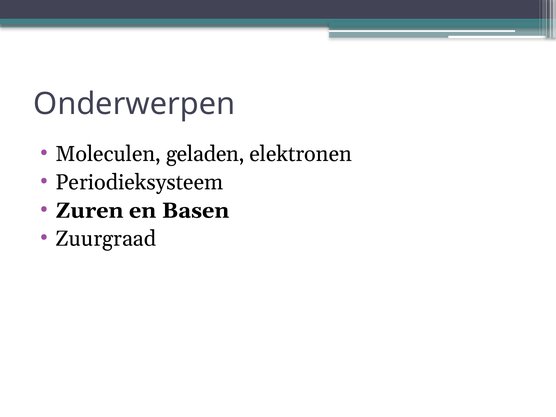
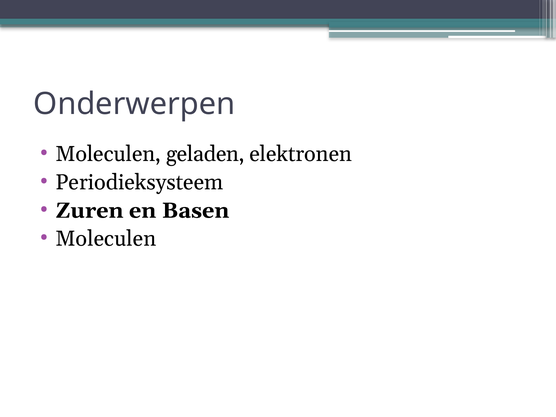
Zuurgraad: Zuurgraad -> Moleculen (106, 239)
